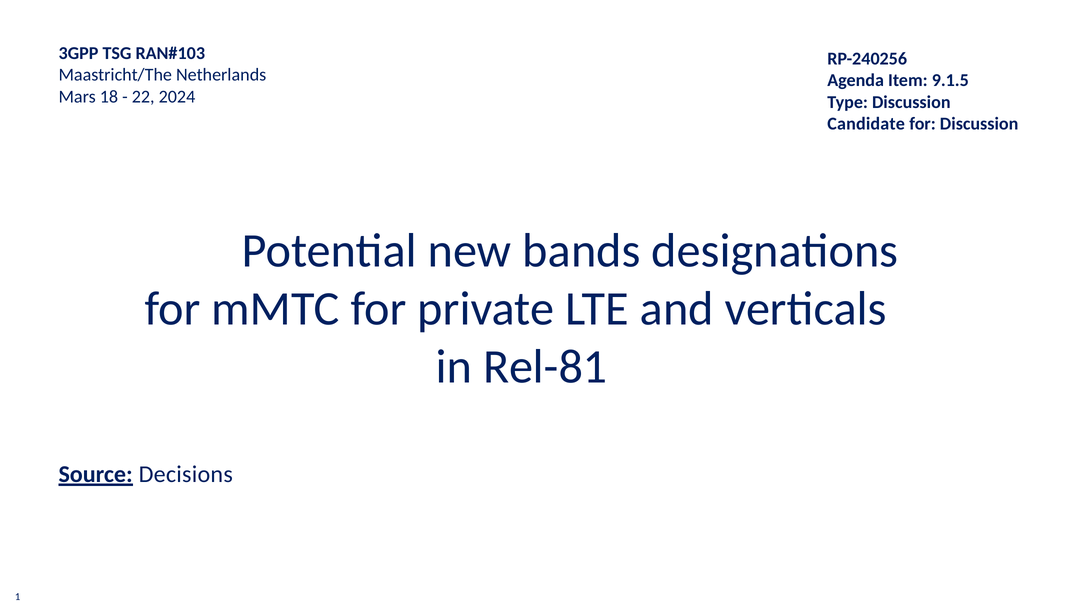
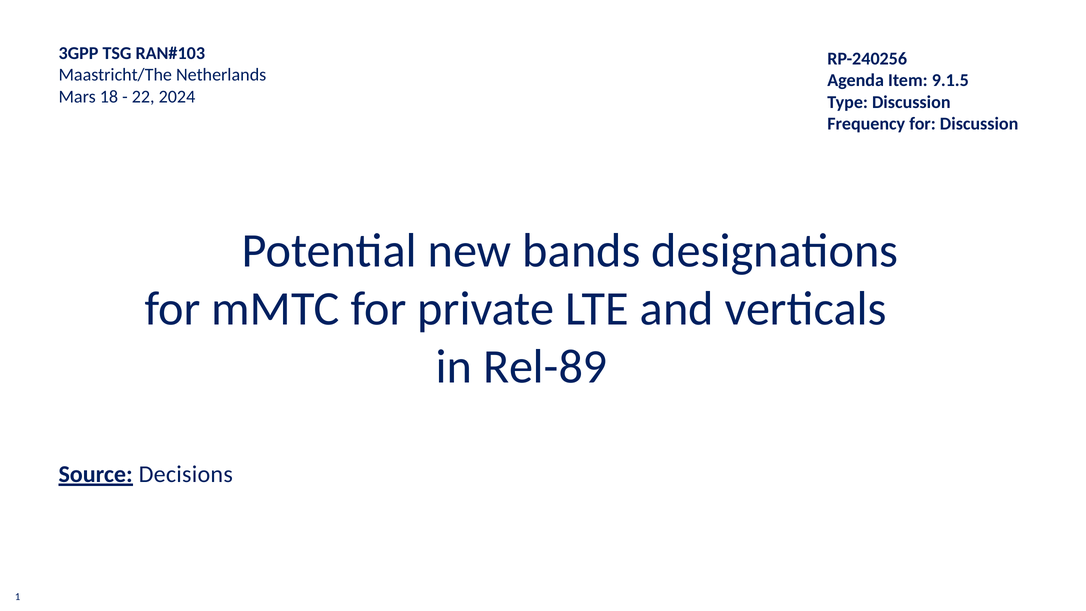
Candidate: Candidate -> Frequency (866, 124)
Rel-81: Rel-81 -> Rel-89 (545, 367)
